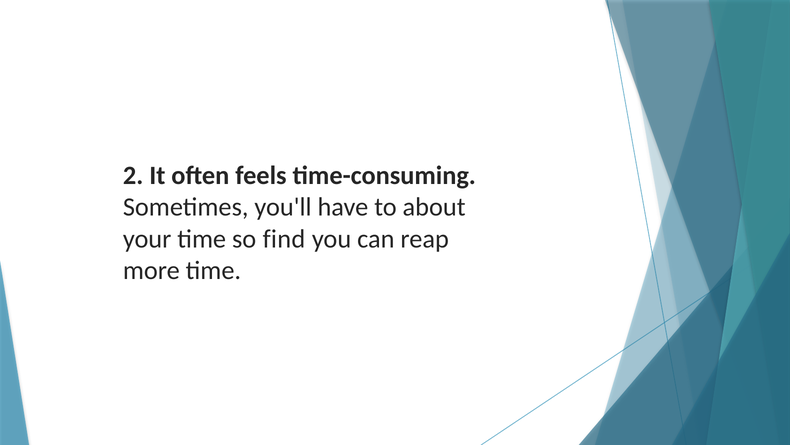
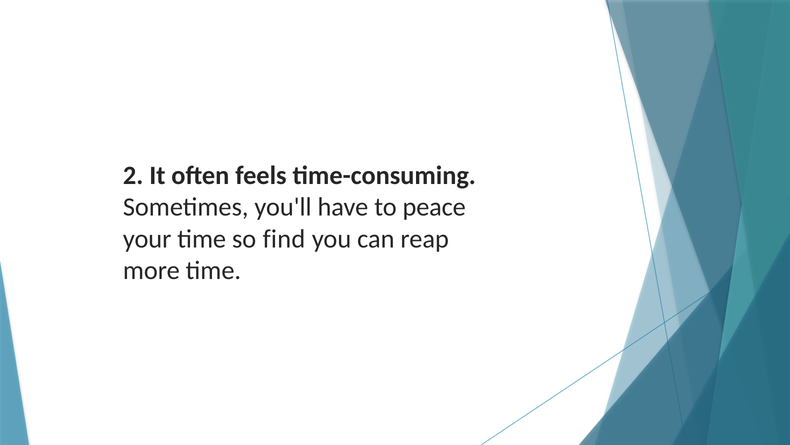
about: about -> peace (434, 207)
